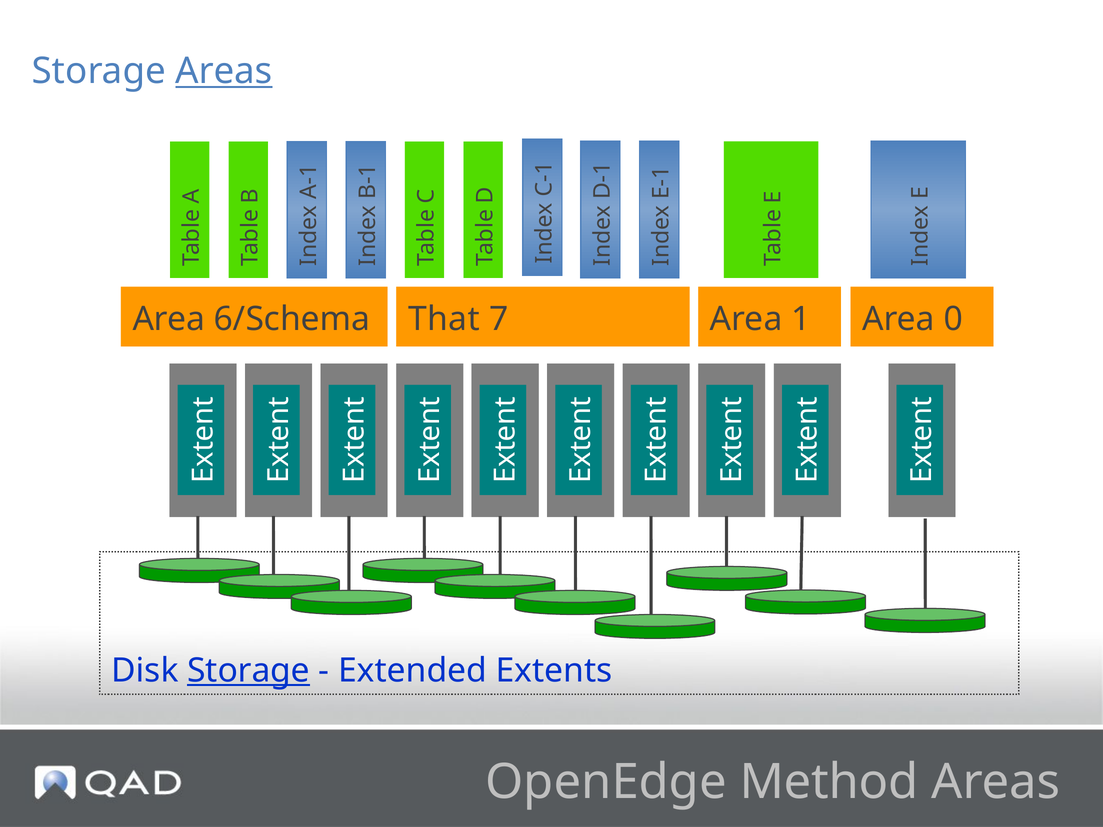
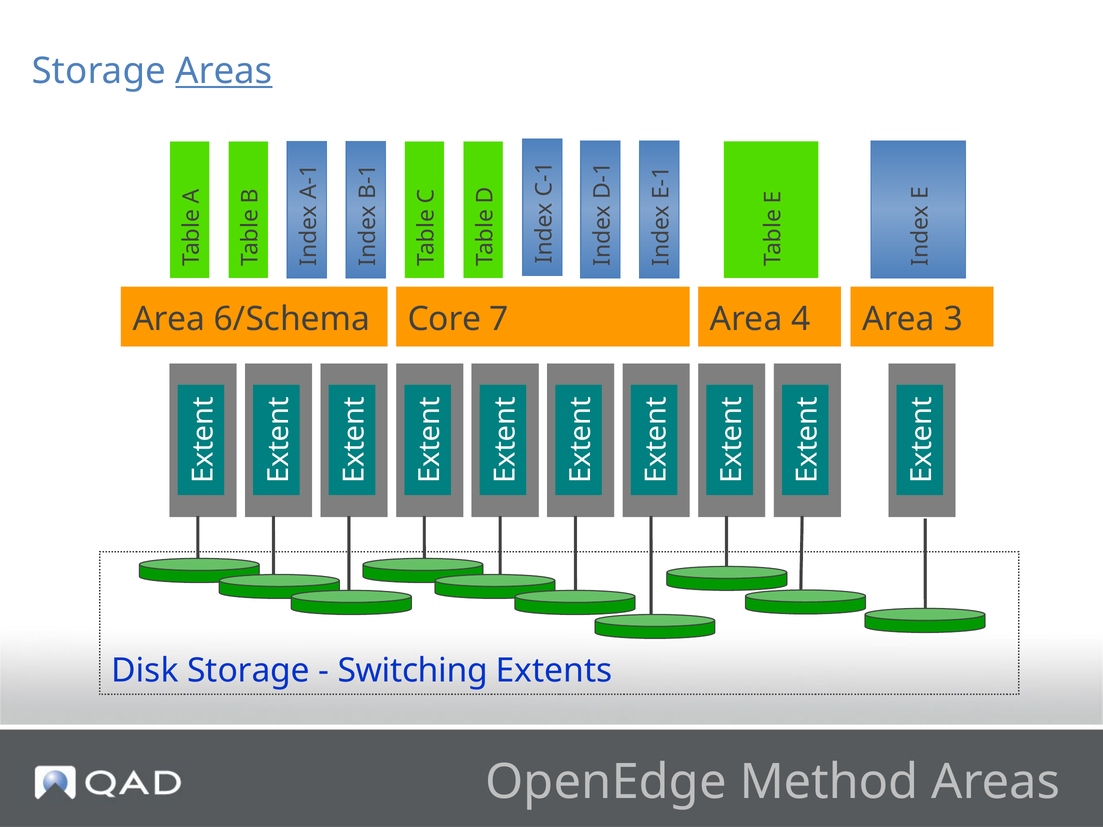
That: That -> Core (444, 319)
Area 1: 1 -> 4 (801, 319)
0: 0 -> 3 (953, 319)
Storage underline: present -> none (249, 671)
Extended: Extended -> Switching (413, 671)
